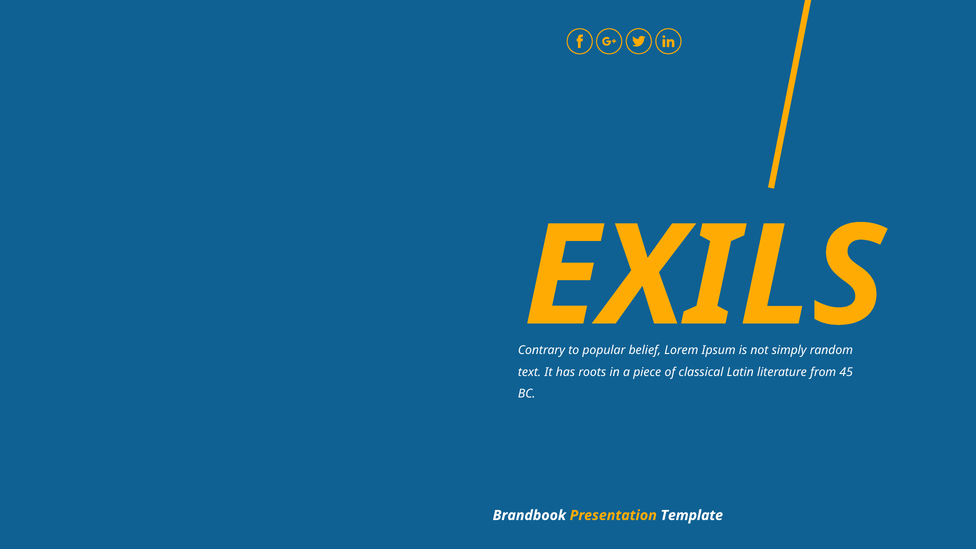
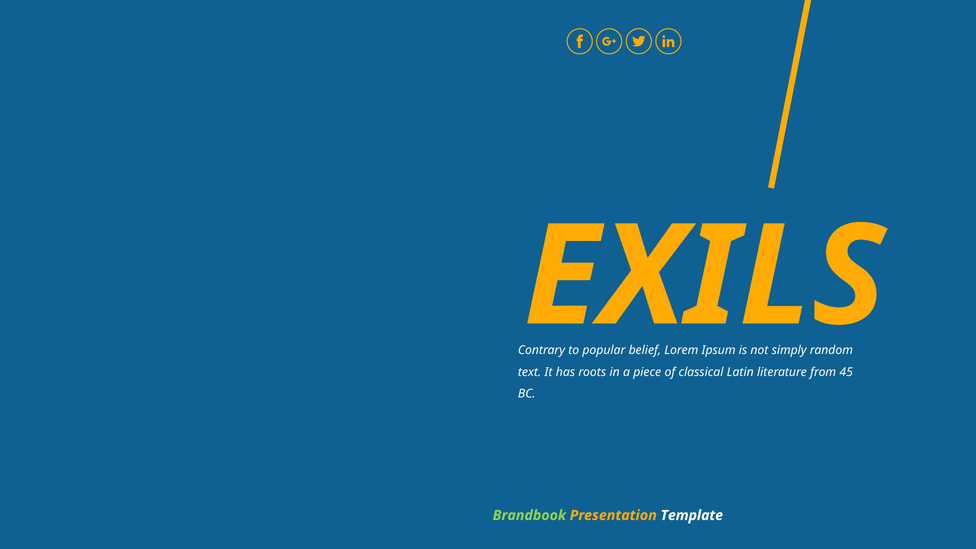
Brandbook colour: white -> light green (529, 515)
